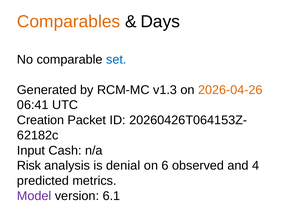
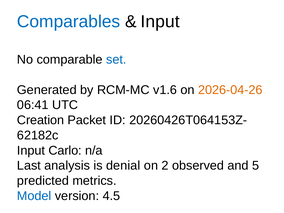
Comparables colour: orange -> blue (69, 22)
Days: Days -> Input (160, 22)
v1.3: v1.3 -> v1.6 (165, 90)
Cash: Cash -> Carlo (65, 150)
Risk: Risk -> Last (29, 166)
6: 6 -> 2 (165, 166)
4: 4 -> 5 (256, 166)
Model colour: purple -> blue (34, 196)
6.1: 6.1 -> 4.5 (111, 196)
